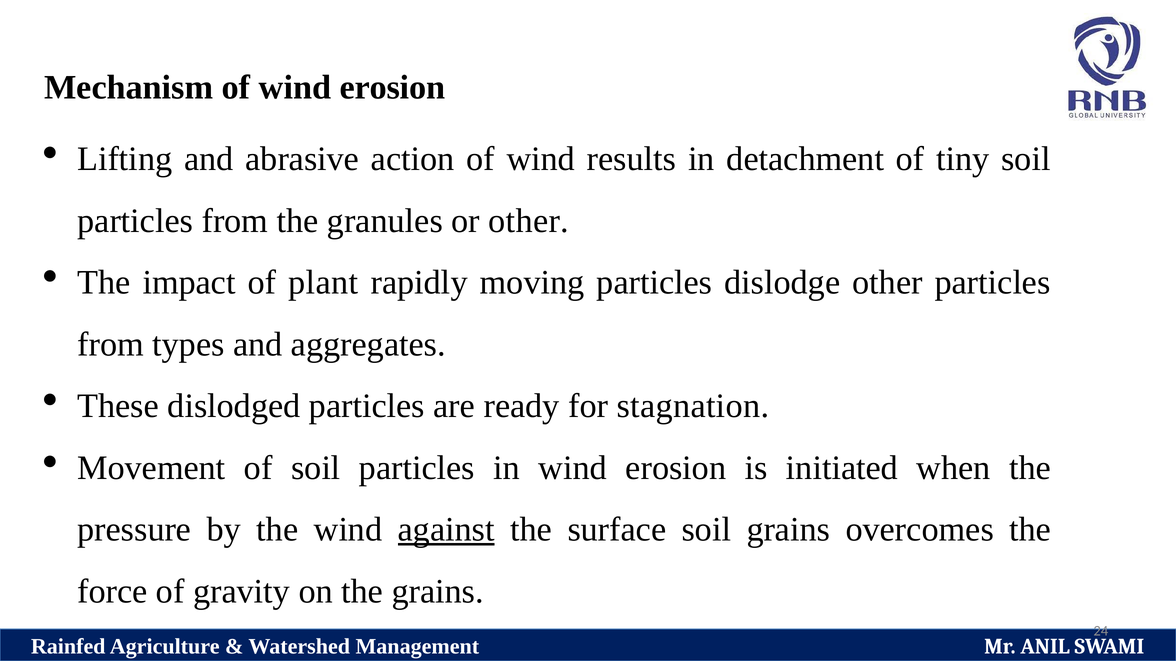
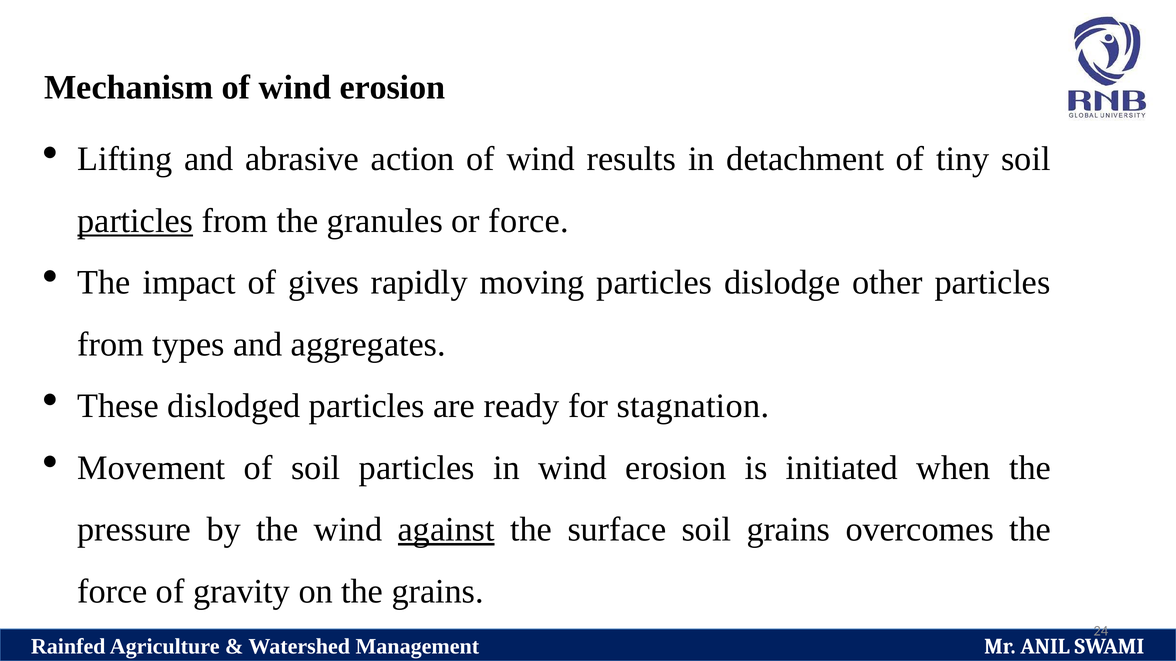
particles underline: none -> present (135, 221)
or other: other -> force (529, 221)
plant: plant -> gives (324, 283)
